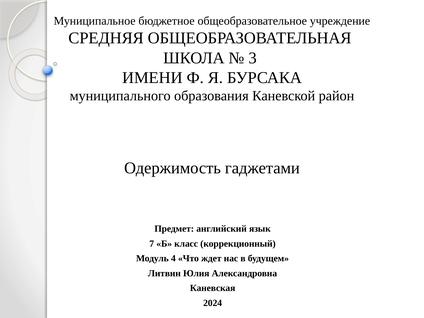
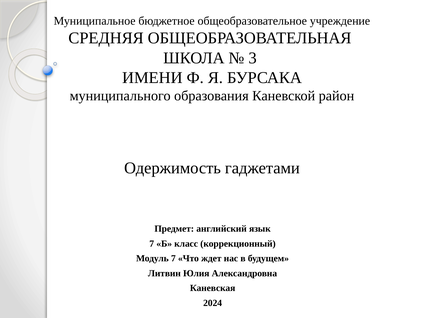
Модуль 4: 4 -> 7 (173, 258)
